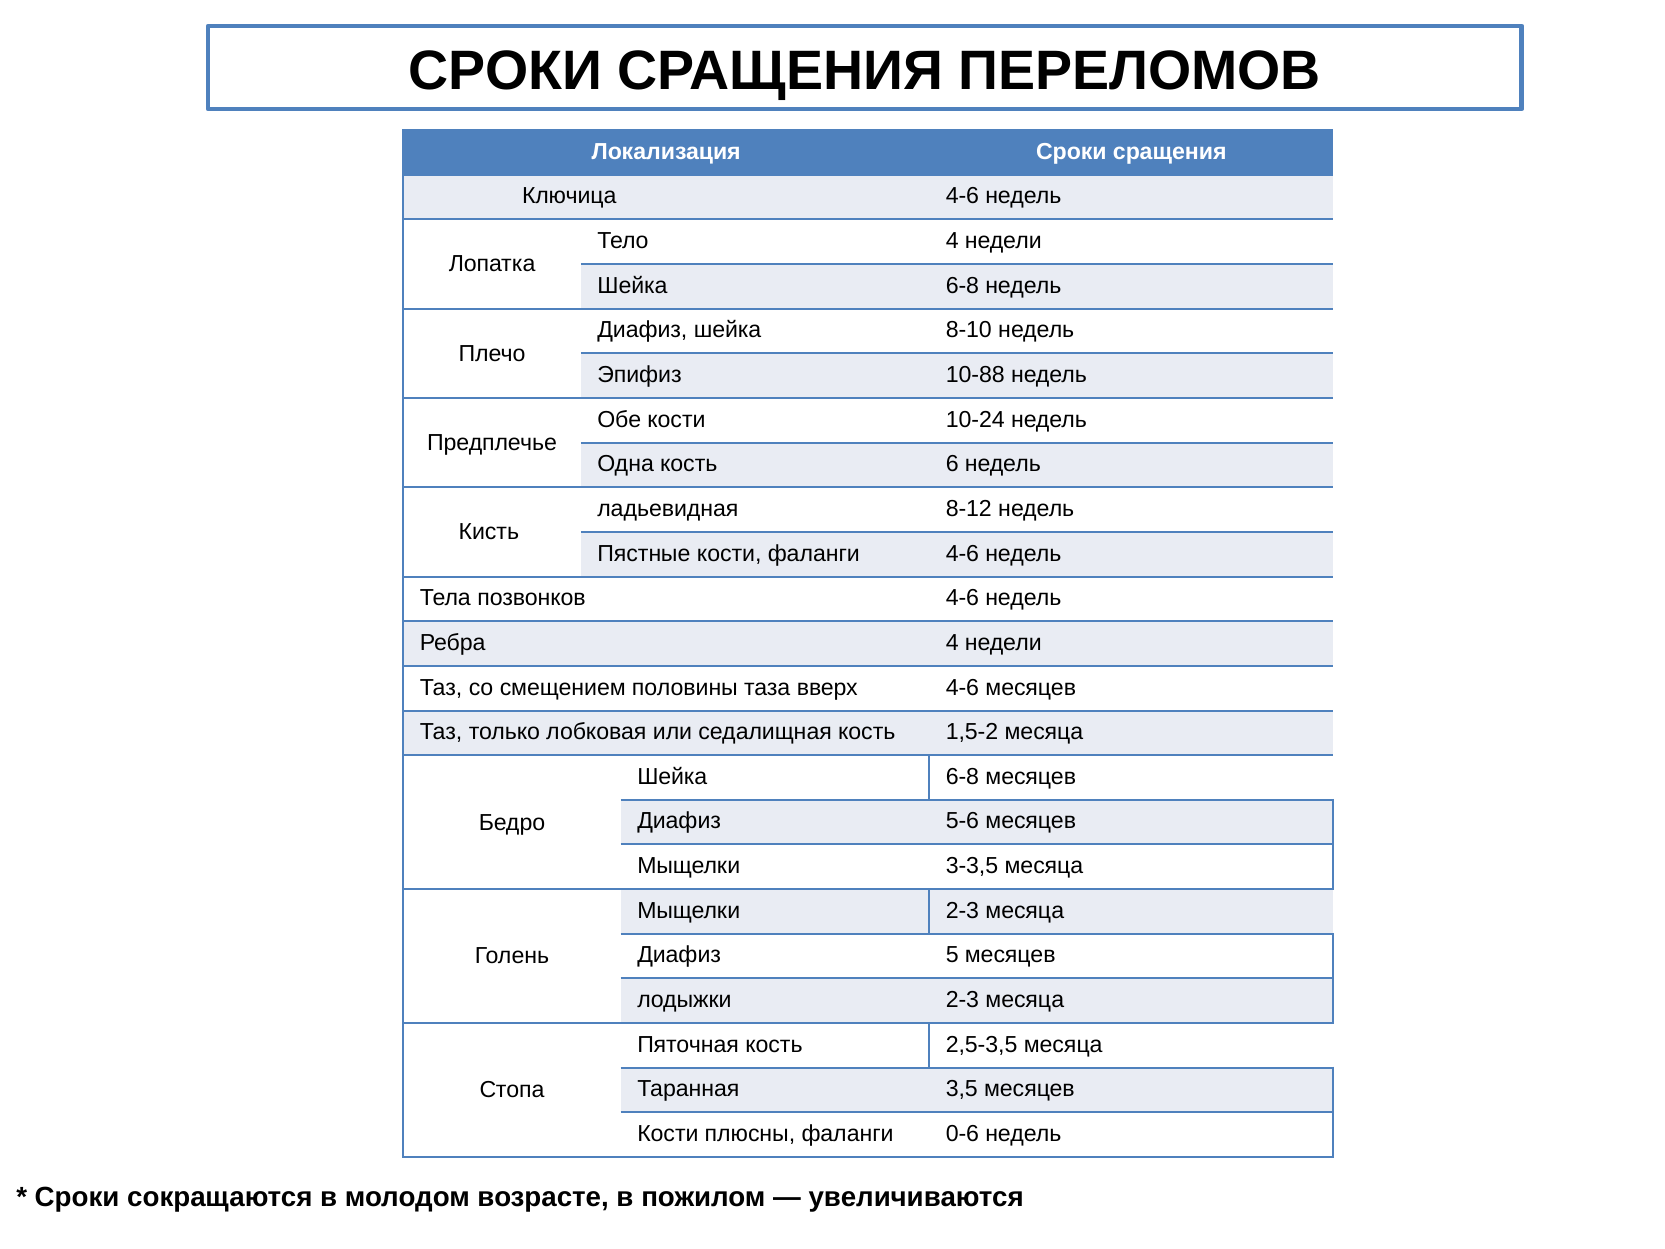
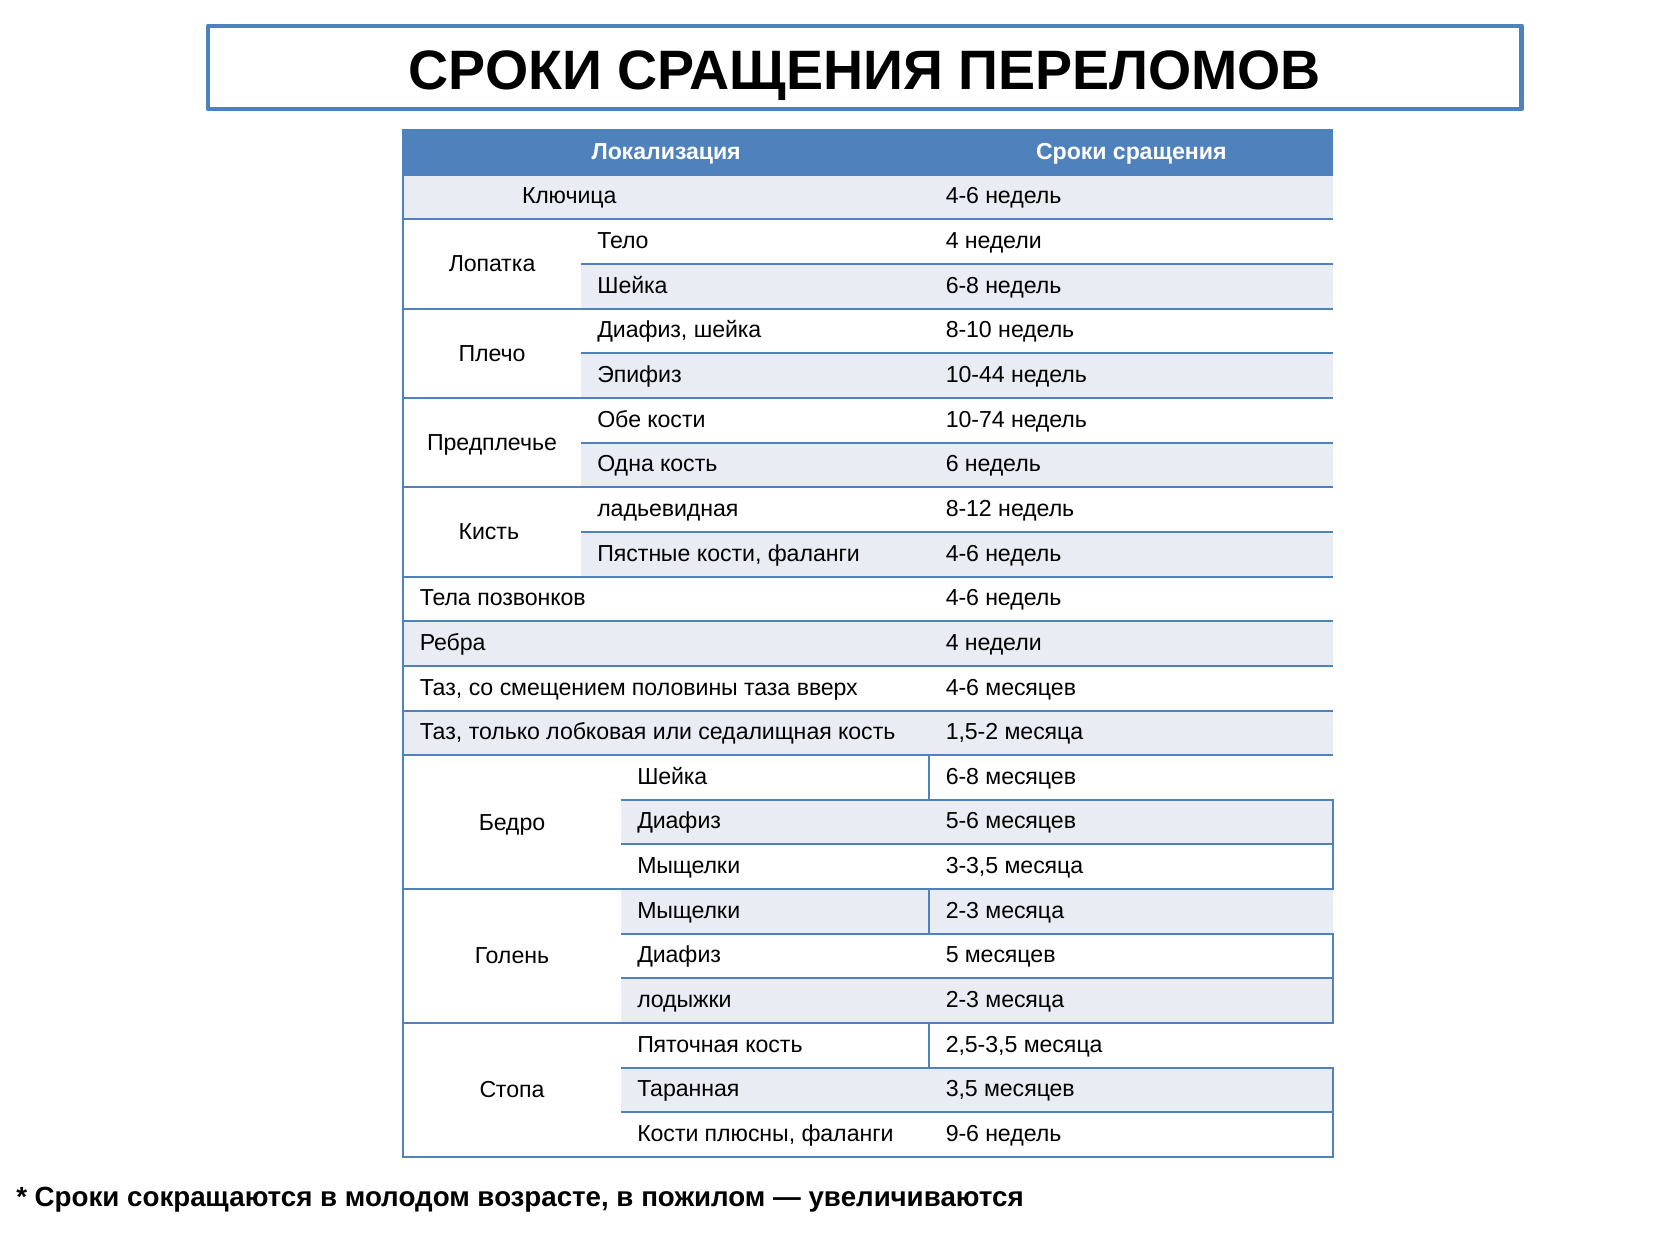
10-88: 10-88 -> 10-44 (975, 375)
10-24: 10-24 -> 10-74 (975, 419)
0-6: 0-6 -> 9-6 (962, 1134)
